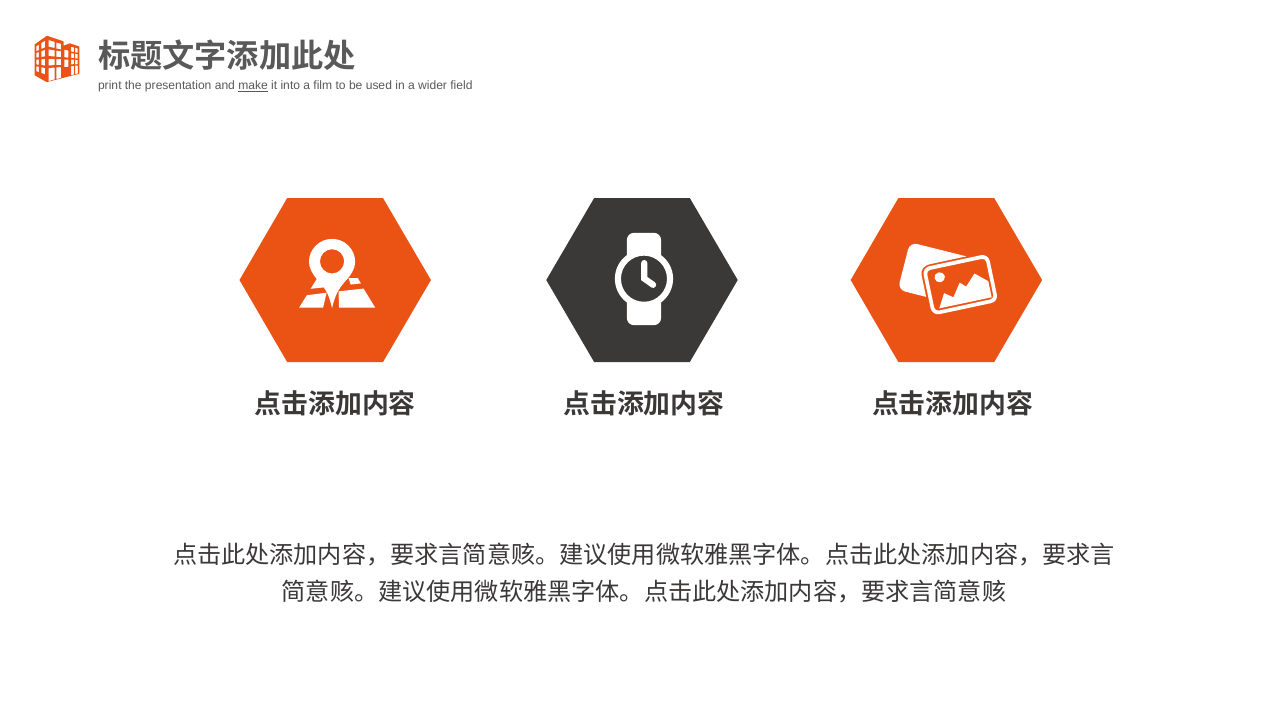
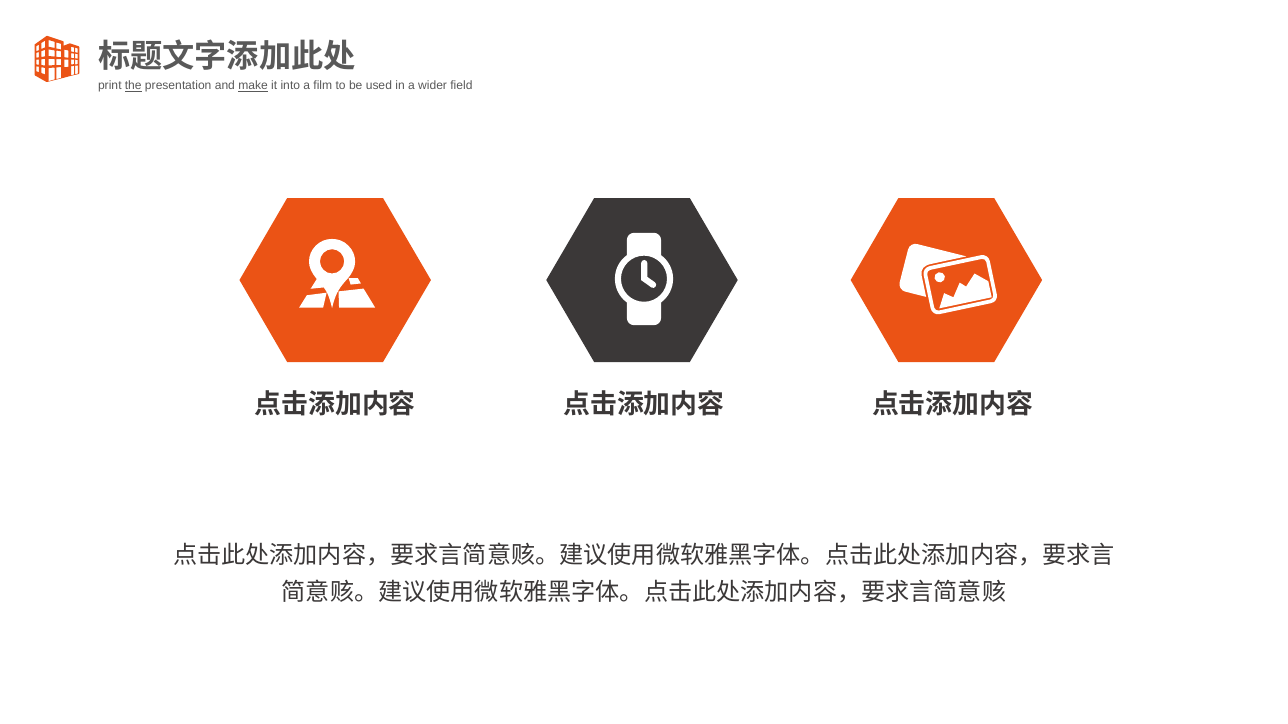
the underline: none -> present (133, 86)
